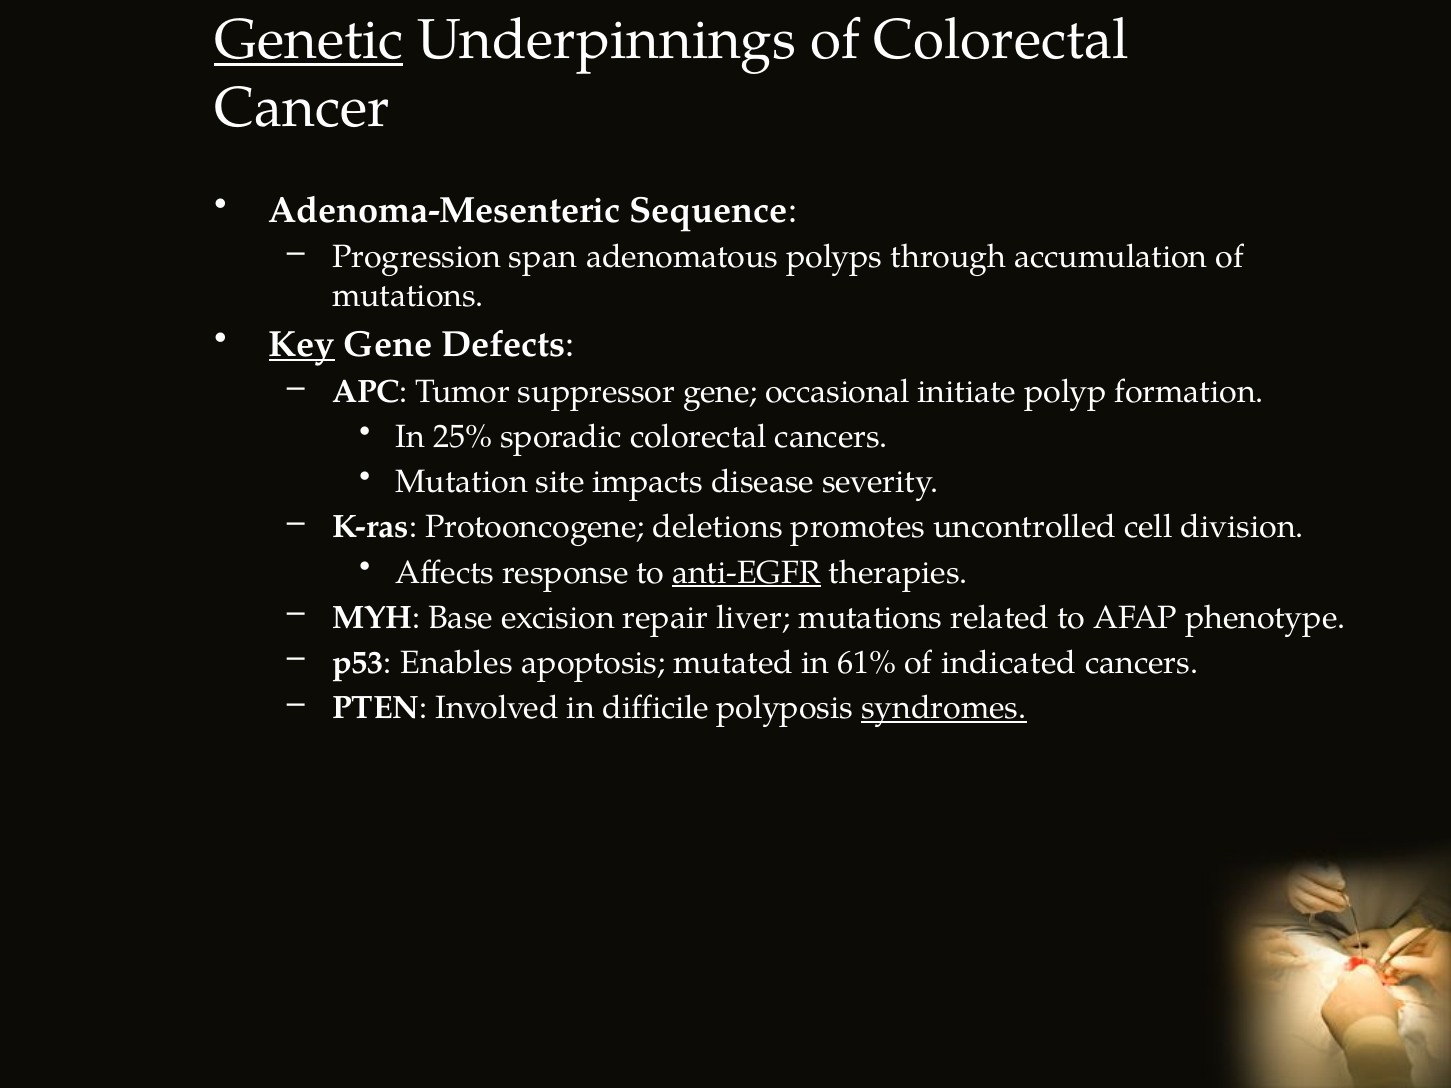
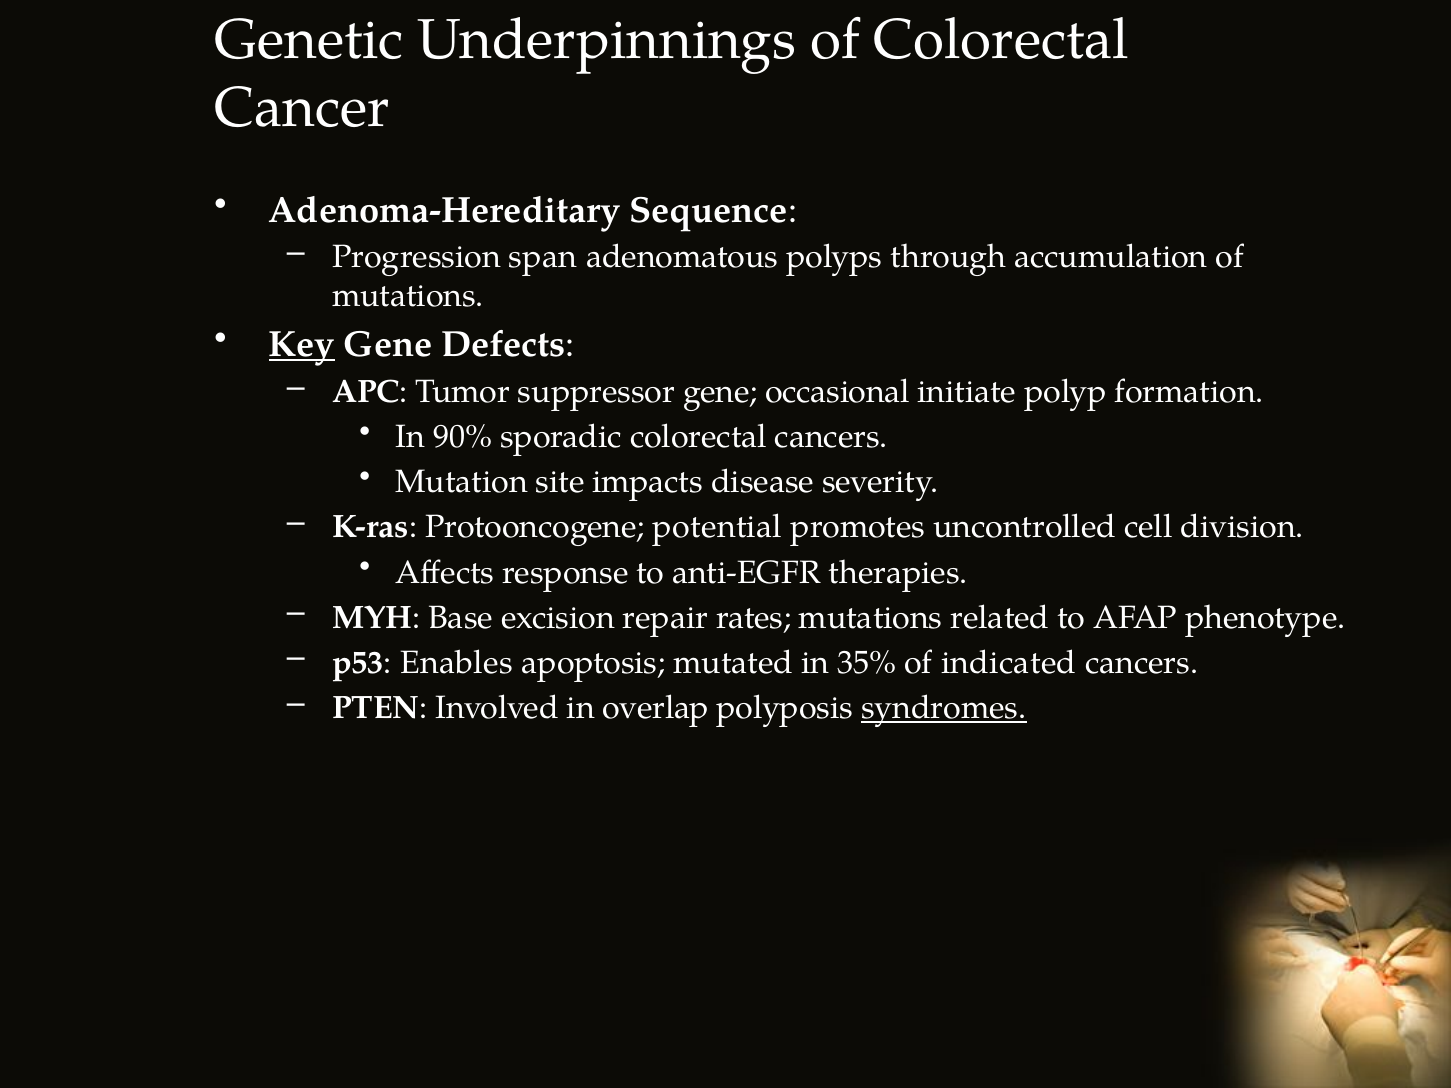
Genetic underline: present -> none (309, 40)
Adenoma-Mesenteric: Adenoma-Mesenteric -> Adenoma-Hereditary (445, 210)
25%: 25% -> 90% (463, 437)
deletions: deletions -> potential (718, 527)
anti-EGFR underline: present -> none (747, 573)
liver: liver -> rates (754, 618)
61%: 61% -> 35% (867, 663)
difficile: difficile -> overlap (656, 708)
